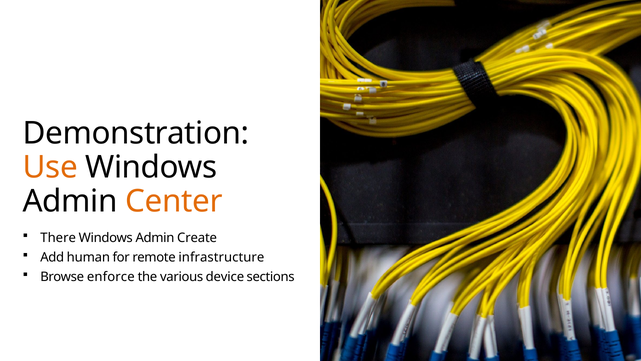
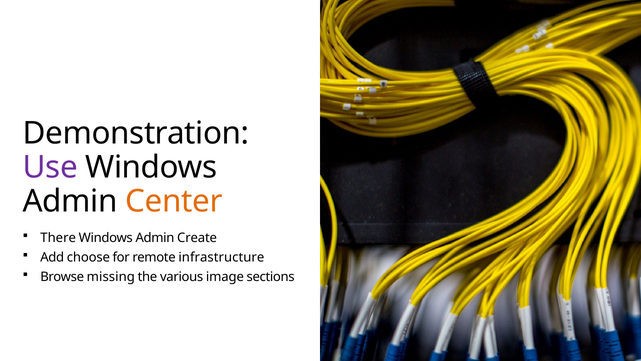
Use colour: orange -> purple (50, 167)
human: human -> choose (88, 257)
enforce: enforce -> missing (111, 277)
device: device -> image (225, 277)
